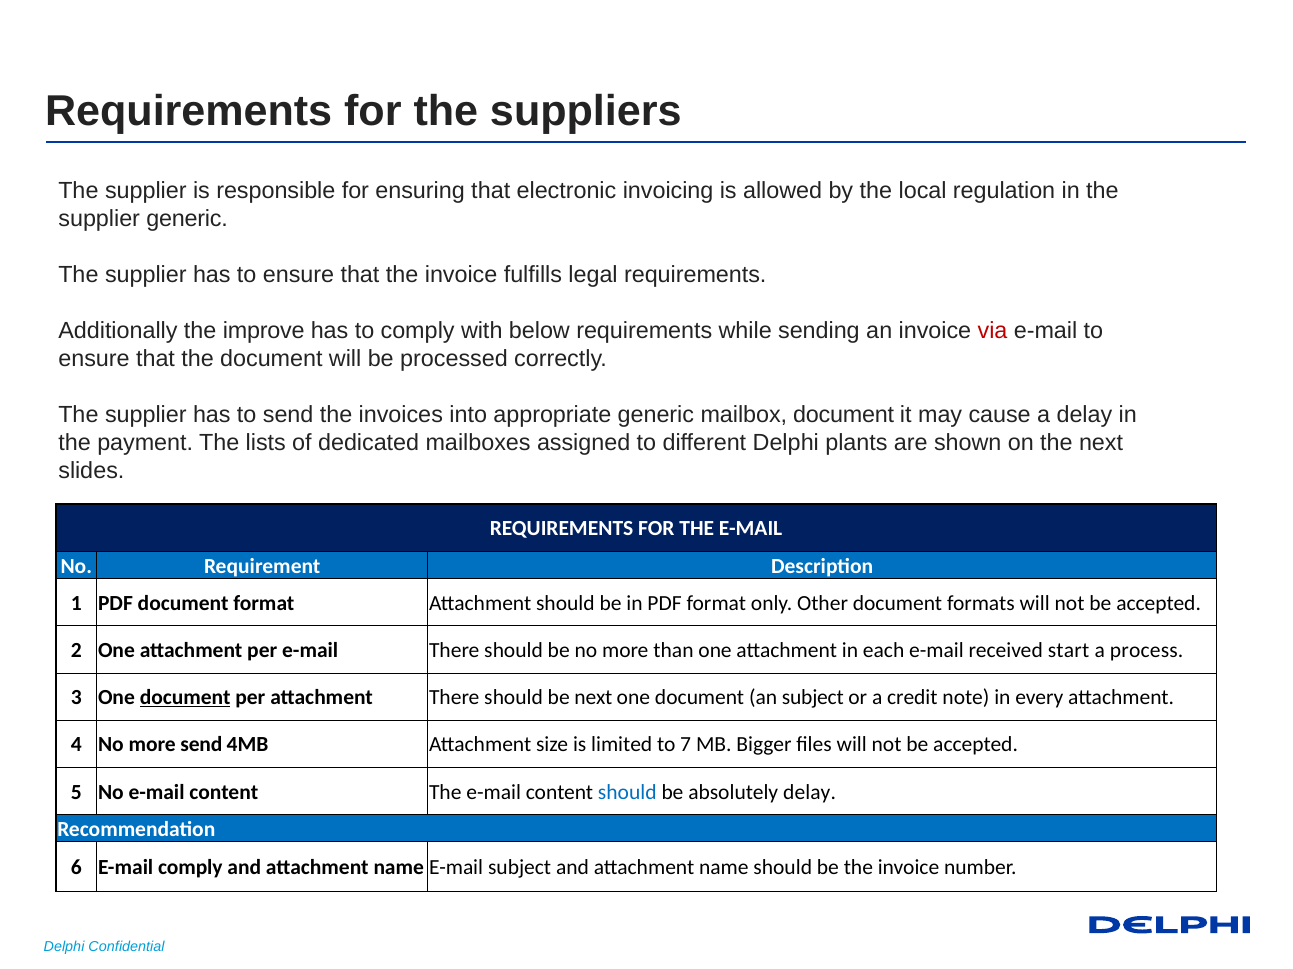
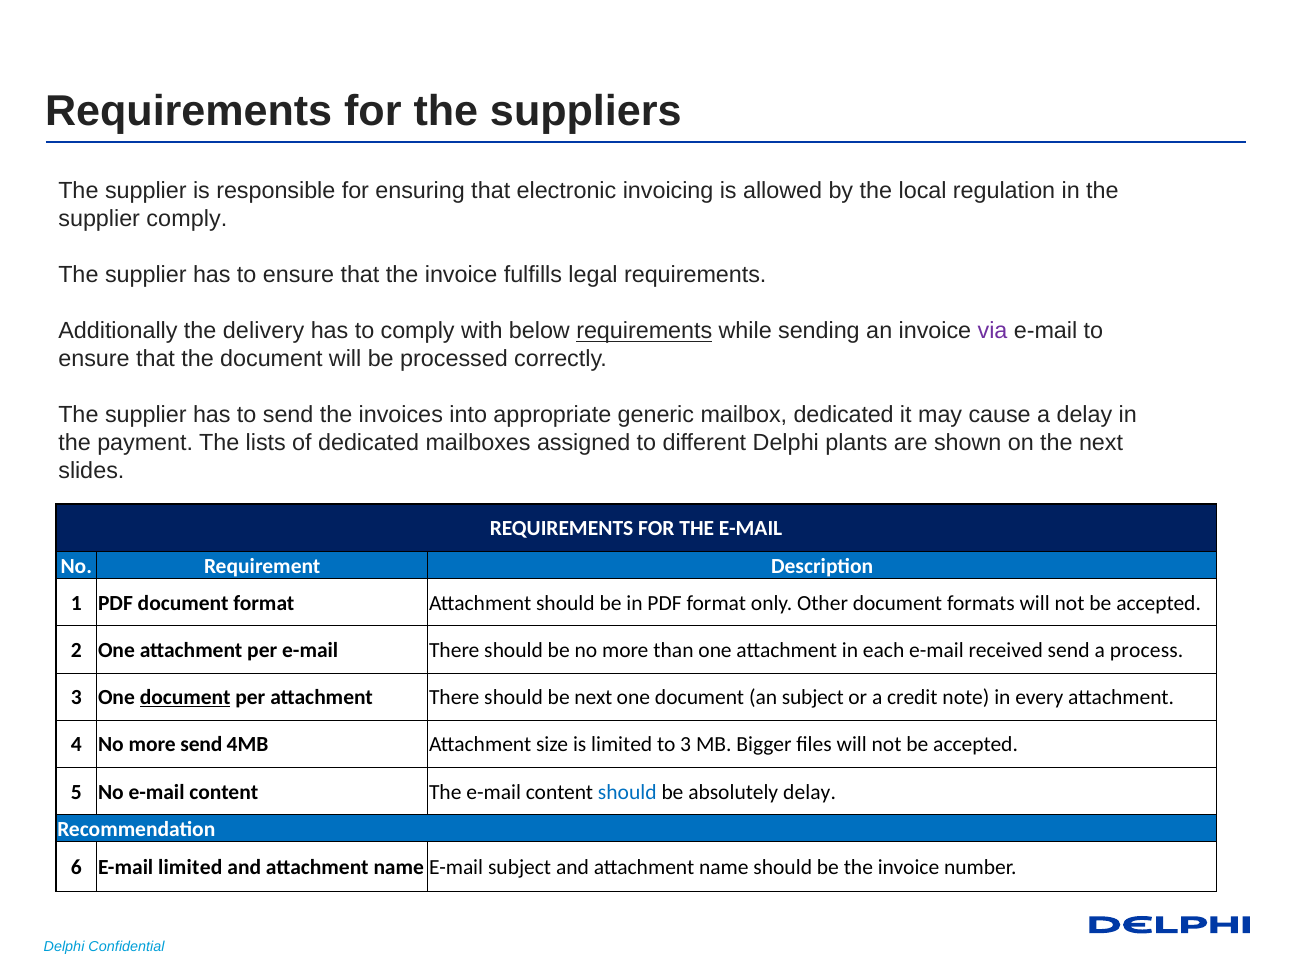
supplier generic: generic -> comply (187, 219)
improve: improve -> delivery (264, 331)
requirements underline: none -> present (644, 331)
via colour: red -> purple (993, 331)
mailbox document: document -> dedicated (844, 415)
received start: start -> send (1069, 651)
to 7: 7 -> 3 (686, 745)
E-mail comply: comply -> limited (190, 868)
